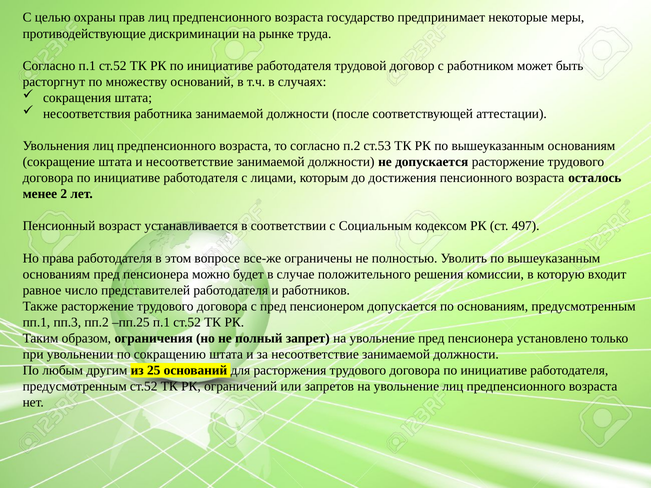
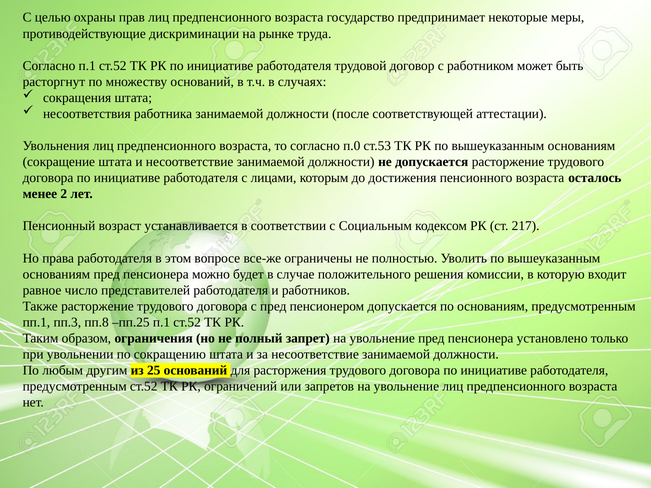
п.2: п.2 -> п.0 (352, 146)
497: 497 -> 217 (526, 226)
пп.2: пп.2 -> пп.8 (97, 322)
